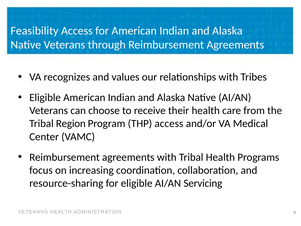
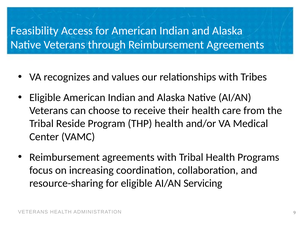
Region: Region -> Reside (71, 123)
THP access: access -> health (169, 123)
